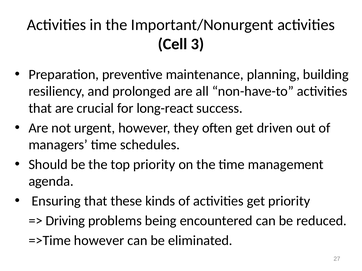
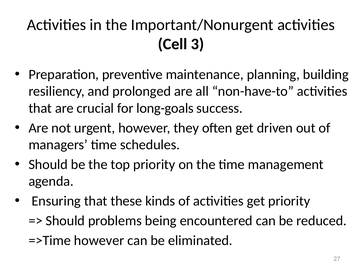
long-react: long-react -> long-goals (165, 108)
Driving: Driving -> Should (65, 221)
